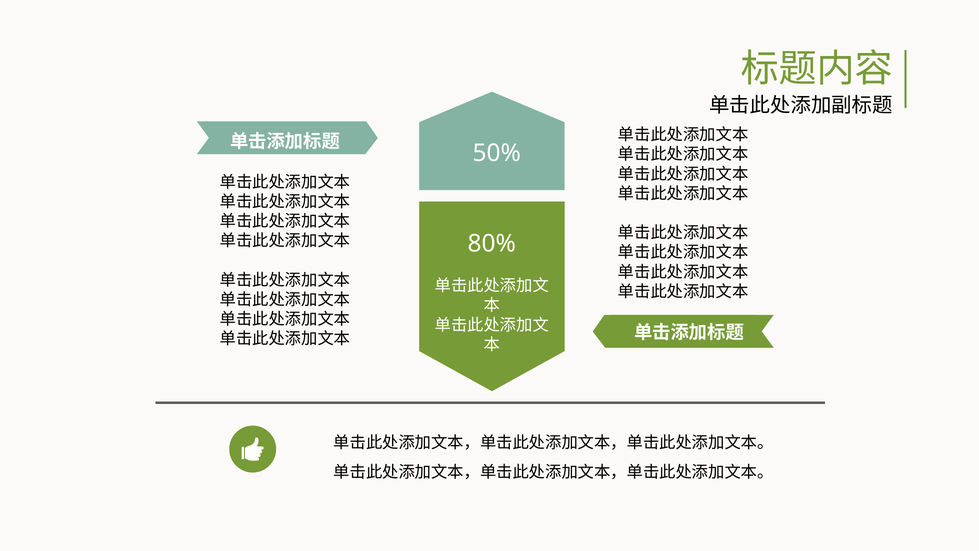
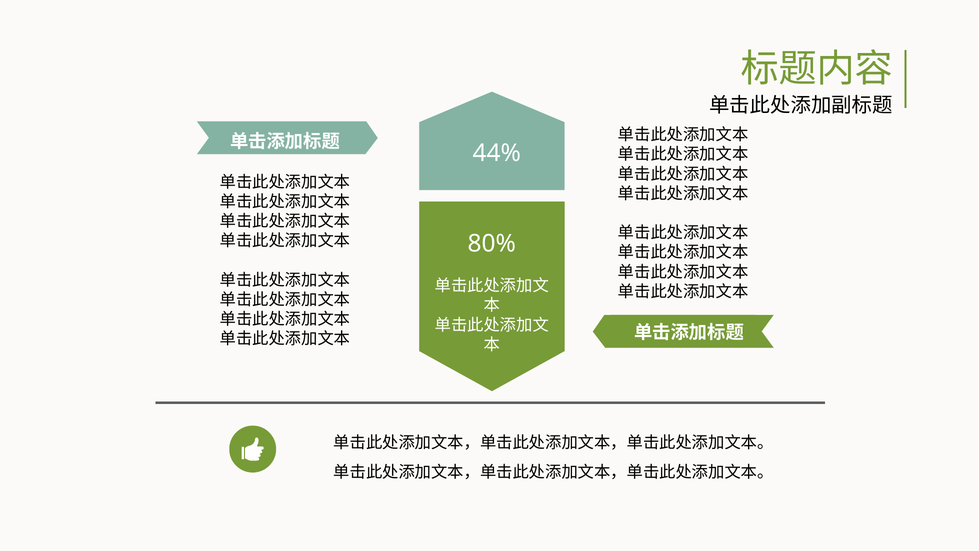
50%: 50% -> 44% (497, 153)
